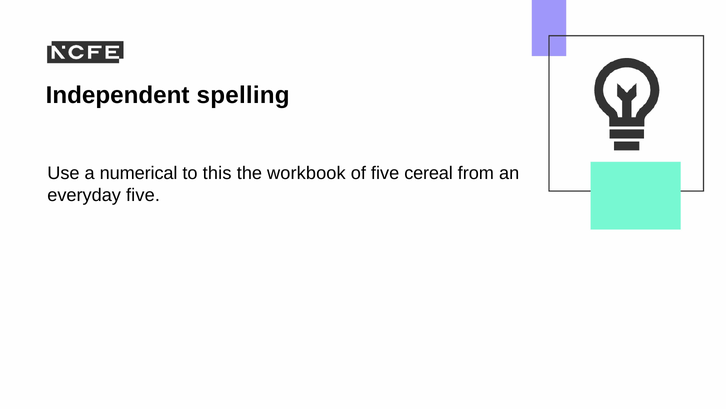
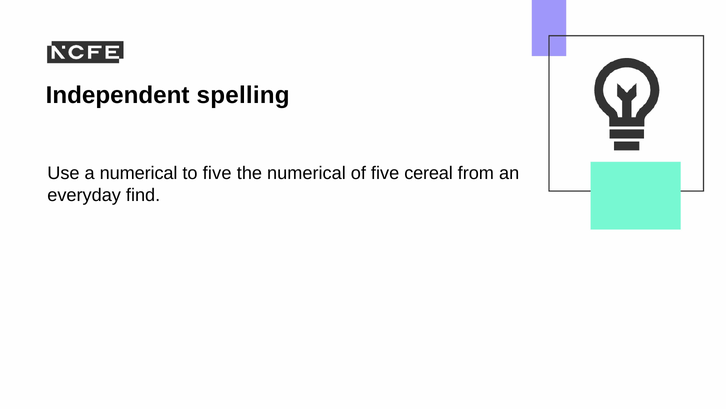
to this: this -> five (217, 173)
the workbook: workbook -> numerical (306, 173)
everyday five: five -> find (143, 195)
